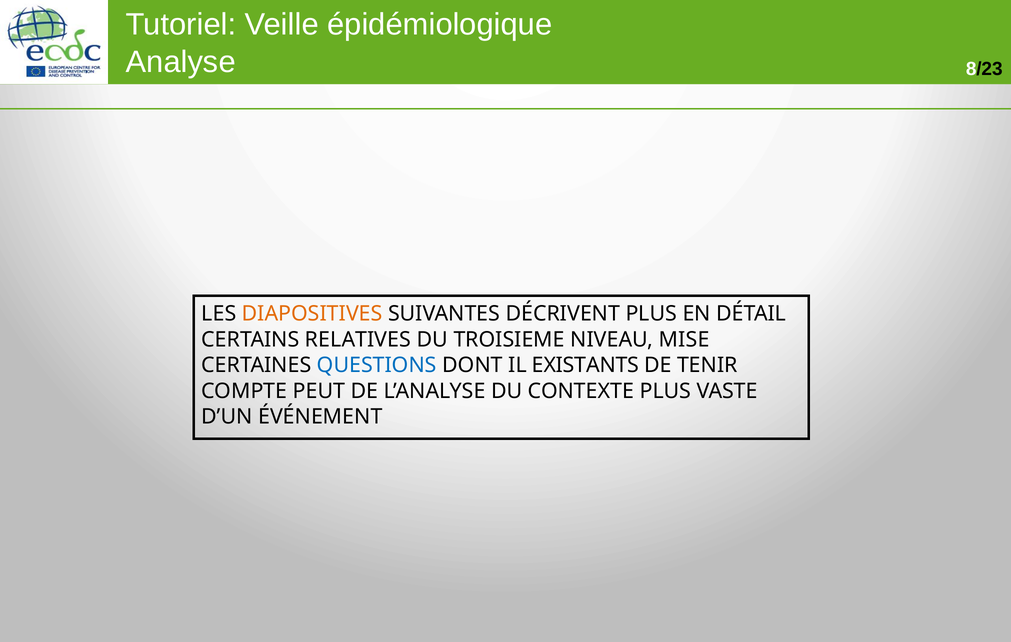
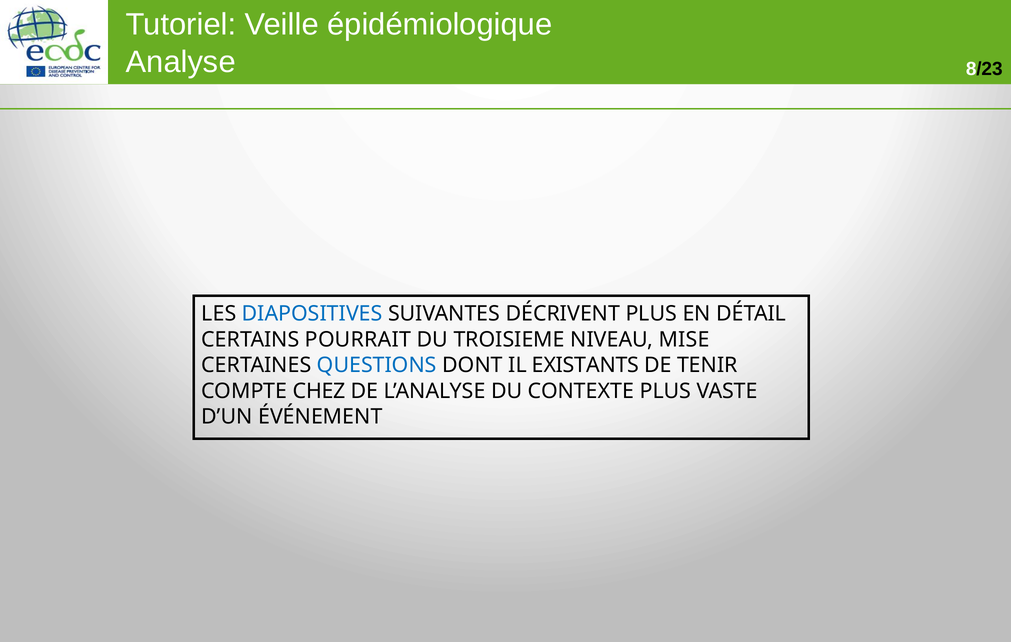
DIAPOSITIVES colour: orange -> blue (312, 314)
RELATIVES: RELATIVES -> POURRAIT (358, 340)
PEUT: PEUT -> CHEZ (319, 391)
